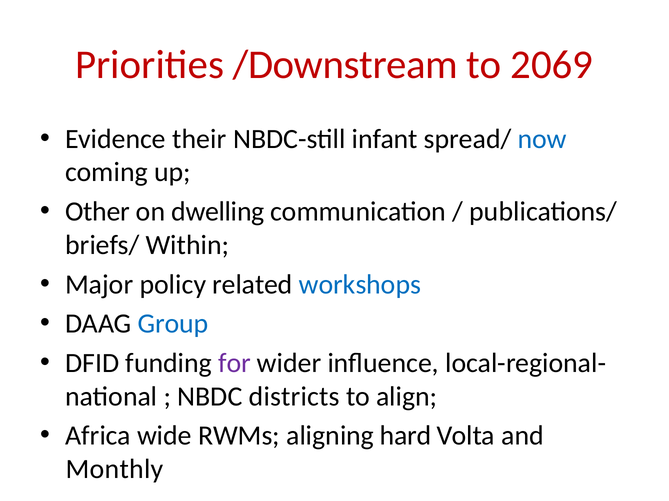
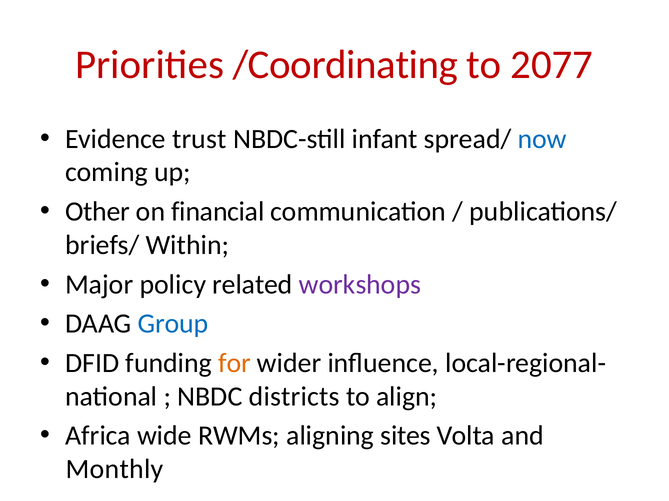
/Downstream: /Downstream -> /Coordinating (345, 65)
2069: 2069 -> 2077 (552, 65)
their: their -> trust (199, 139)
dwelling: dwelling -> financial (218, 212)
workshops colour: blue -> purple (360, 285)
for colour: purple -> orange (235, 364)
hard: hard -> sites (406, 436)
